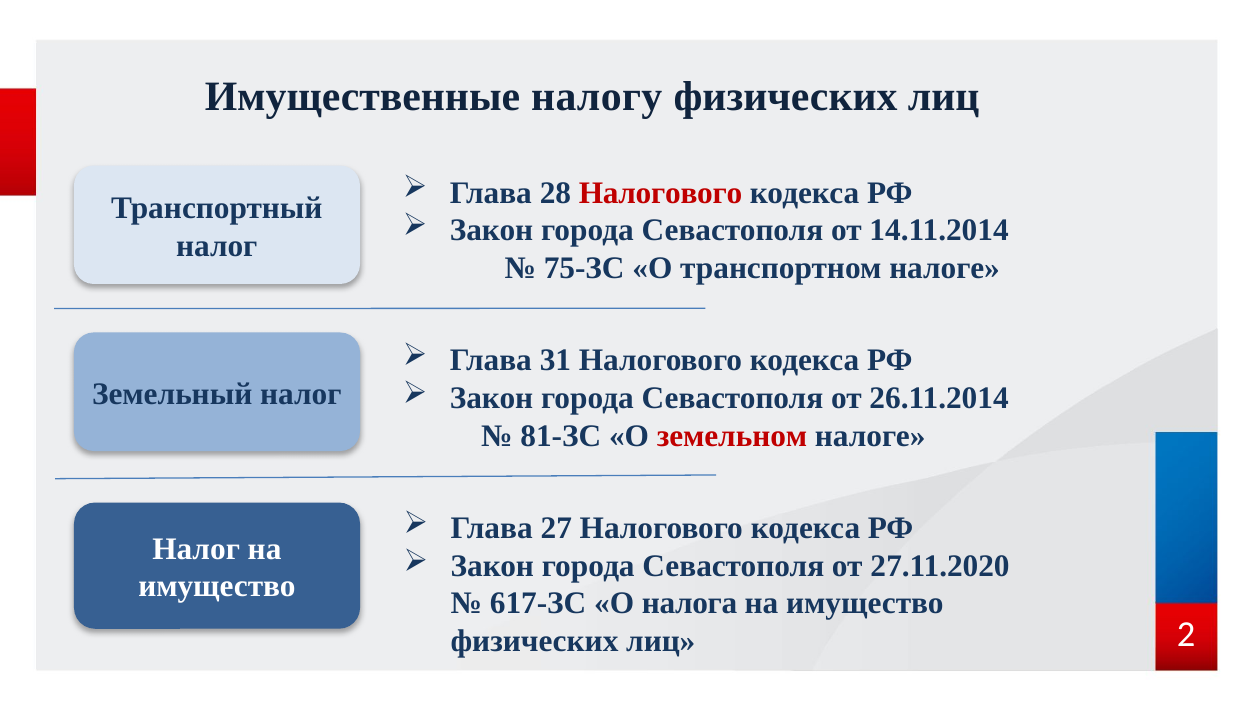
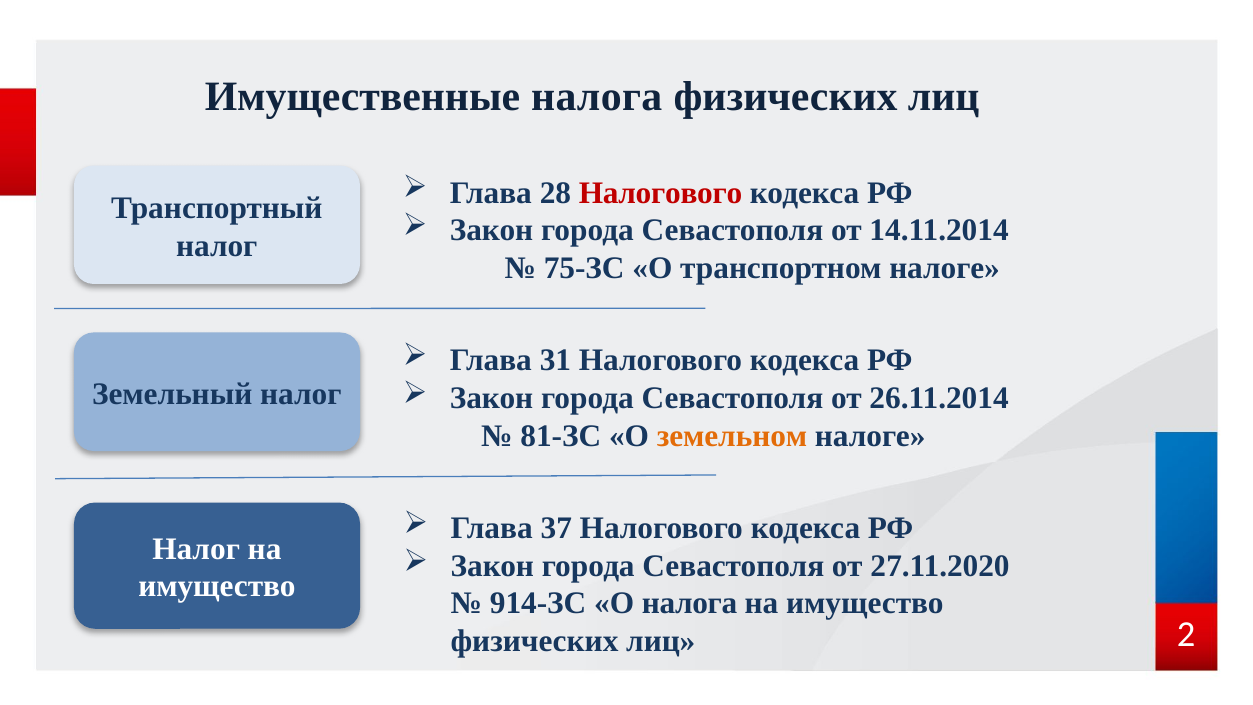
Имущественные налогу: налогу -> налога (597, 96)
земельном colour: red -> orange (732, 436)
27: 27 -> 37 (556, 528)
617-ЗС: 617-ЗС -> 914-ЗС (538, 603)
